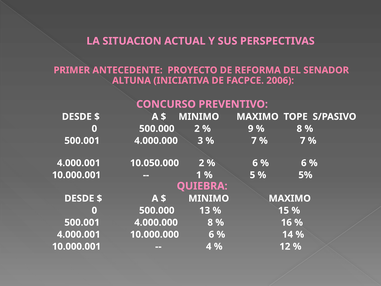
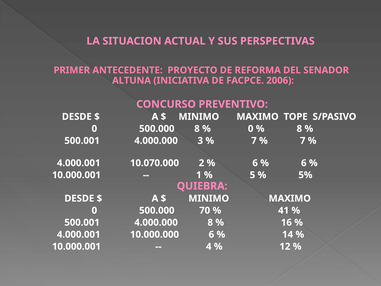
500.000 2: 2 -> 8 (197, 129)
9: 9 -> 0 (251, 129)
10.050.000: 10.050.000 -> 10.070.000 (155, 163)
13: 13 -> 70 (205, 210)
15: 15 -> 41 (284, 210)
